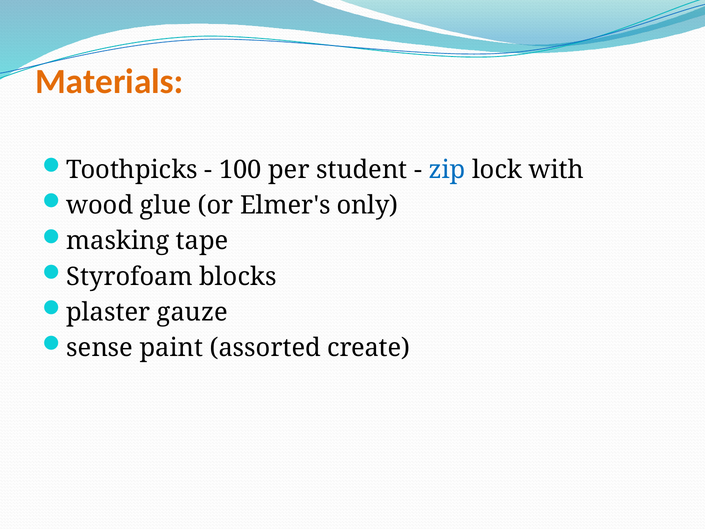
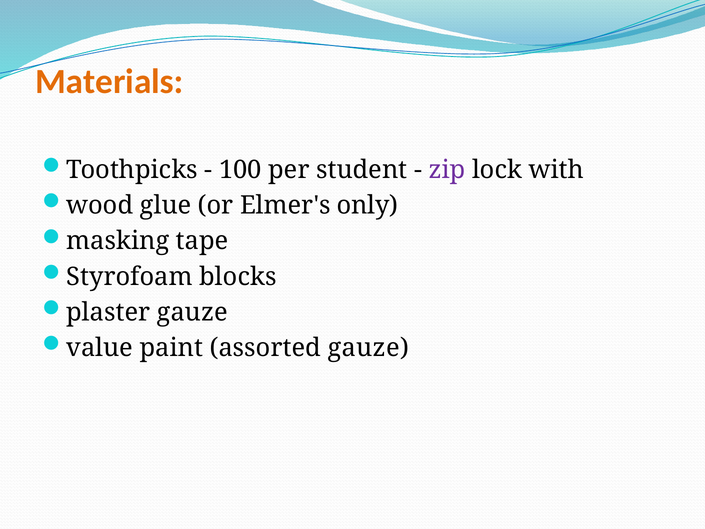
zip colour: blue -> purple (447, 170)
sense: sense -> value (100, 348)
assorted create: create -> gauze (368, 348)
